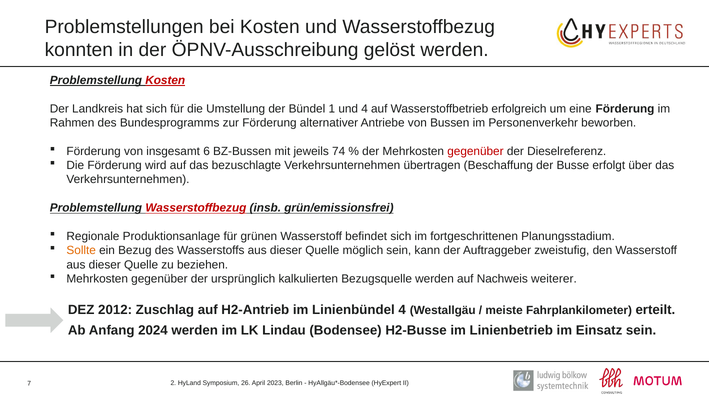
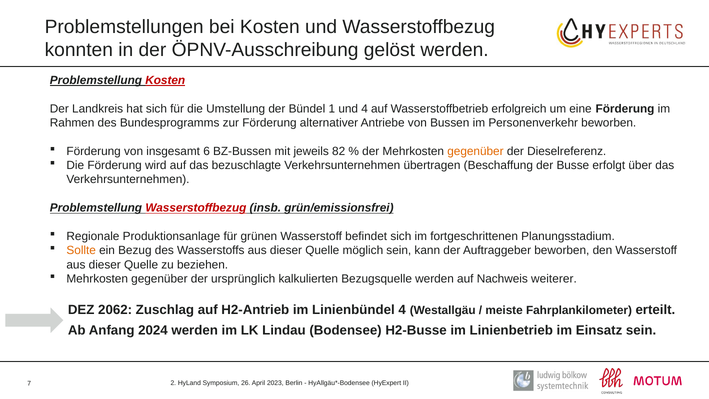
74: 74 -> 82 (339, 151)
gegenüber colour: red -> orange (475, 151)
Auftraggeber zweistufig: zweistufig -> beworben (562, 250)
2012: 2012 -> 2062 (115, 310)
